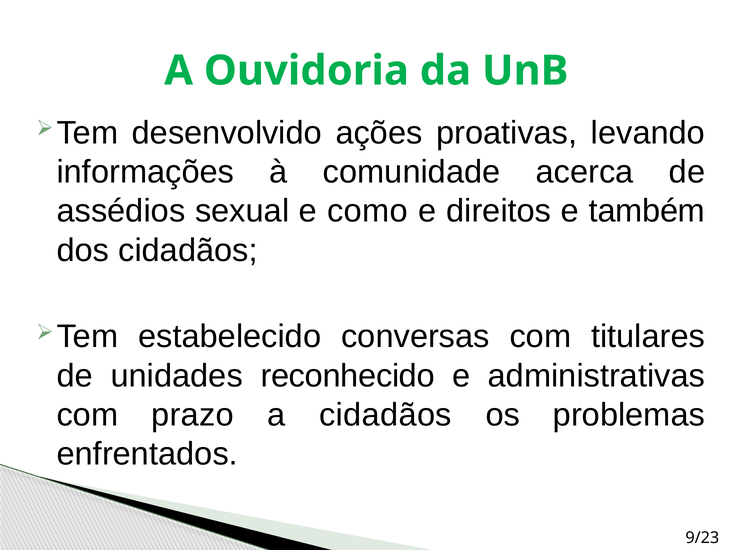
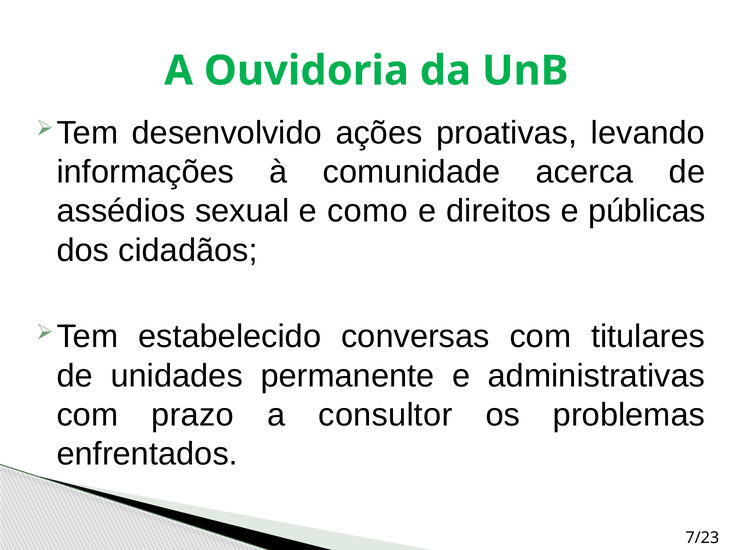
também: também -> públicas (647, 211)
reconhecido: reconhecido -> permanente (348, 376)
a cidadãos: cidadãos -> consultor (385, 415)
9/23: 9/23 -> 7/23 (702, 538)
